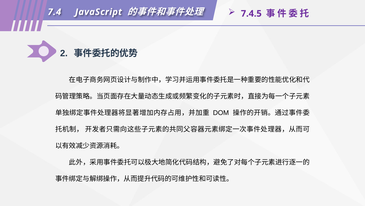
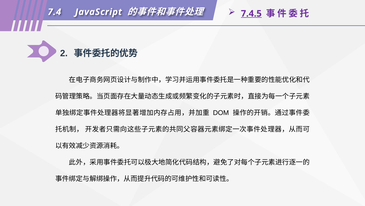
7.4.5 underline: none -> present (251, 14)
